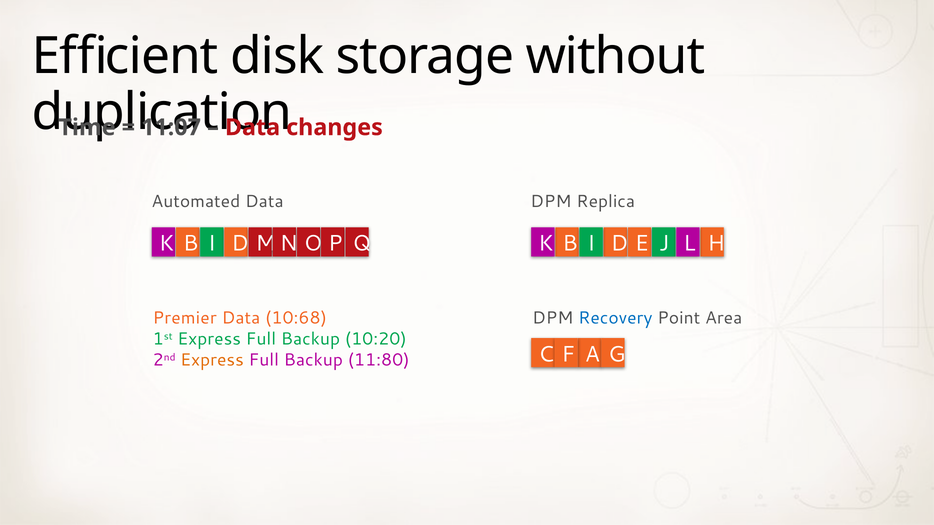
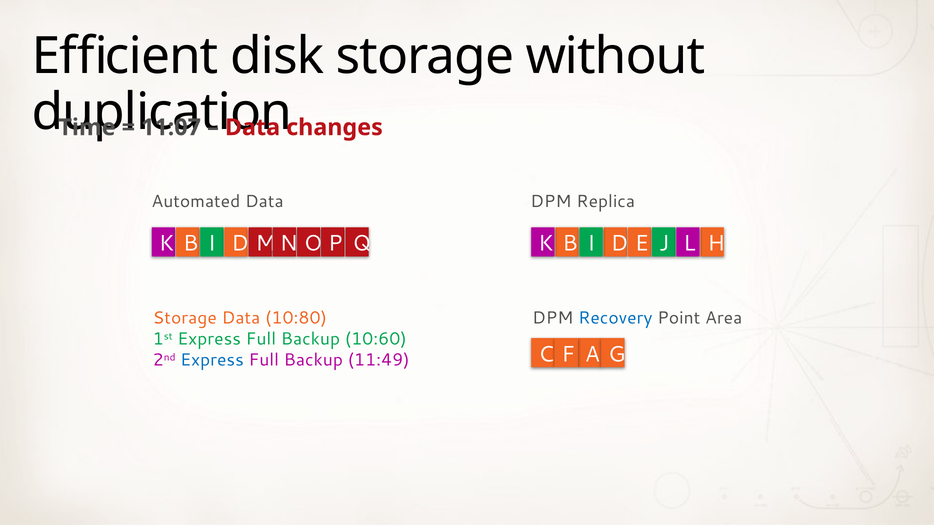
Premier: Premier -> Storage (185, 318)
10:68: 10:68 -> 10:80 (296, 318)
10:20: 10:20 -> 10:60 (376, 339)
Express colour: orange -> blue (212, 360)
11:80: 11:80 -> 11:49 (379, 360)
